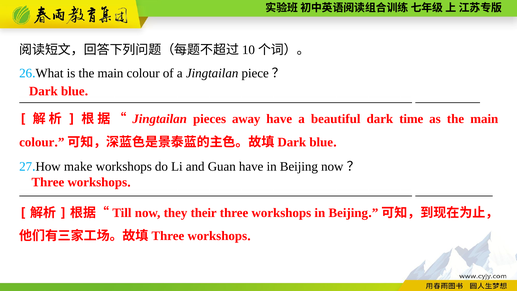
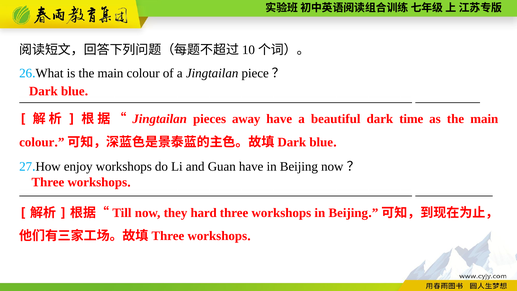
make: make -> enjoy (78, 166)
their: their -> hard (204, 213)
